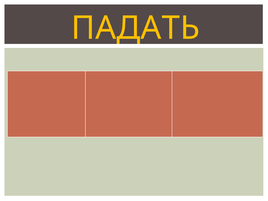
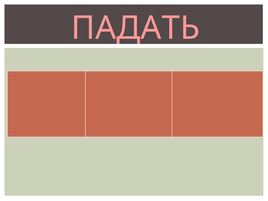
ПАДАТЬ colour: yellow -> pink (136, 28)
